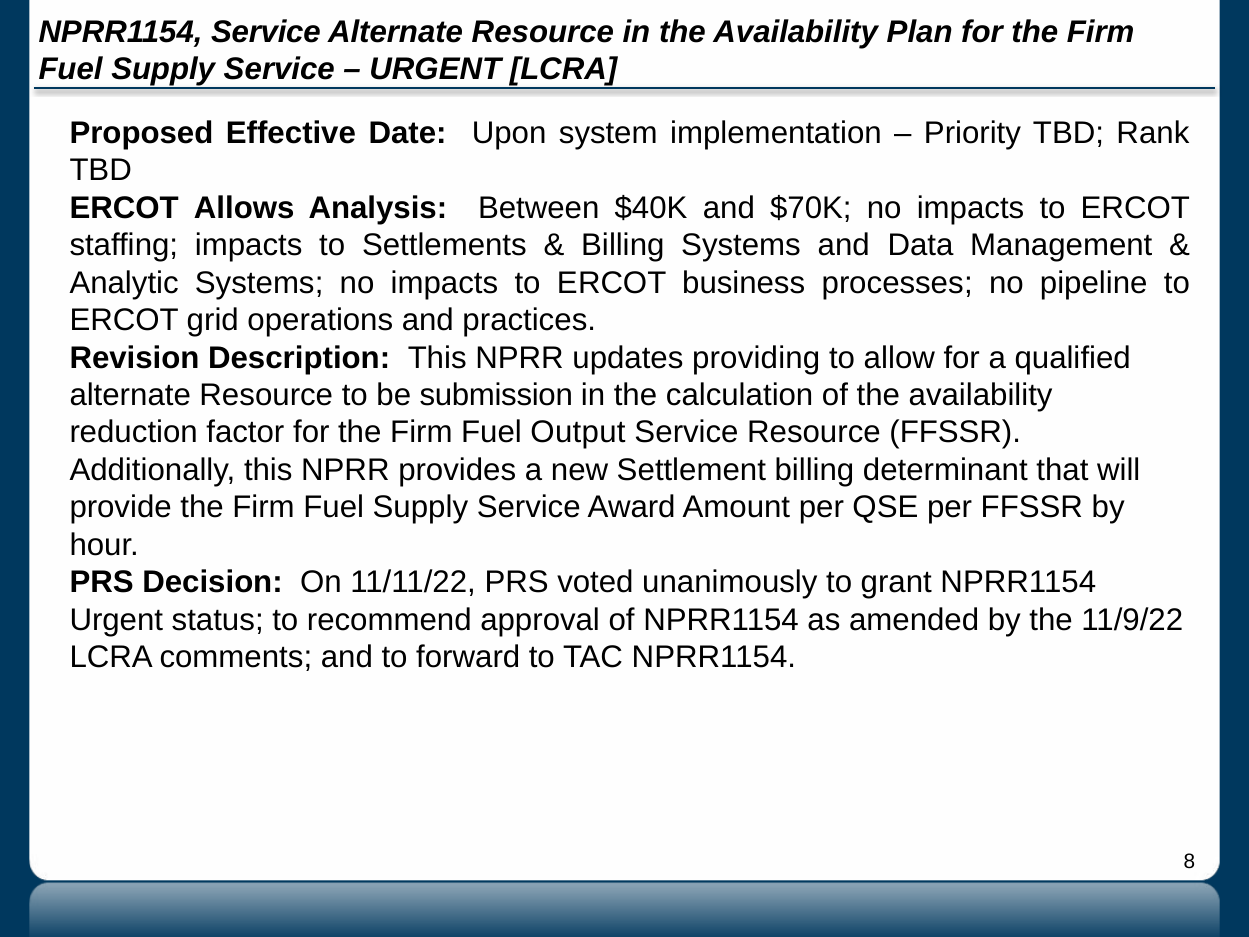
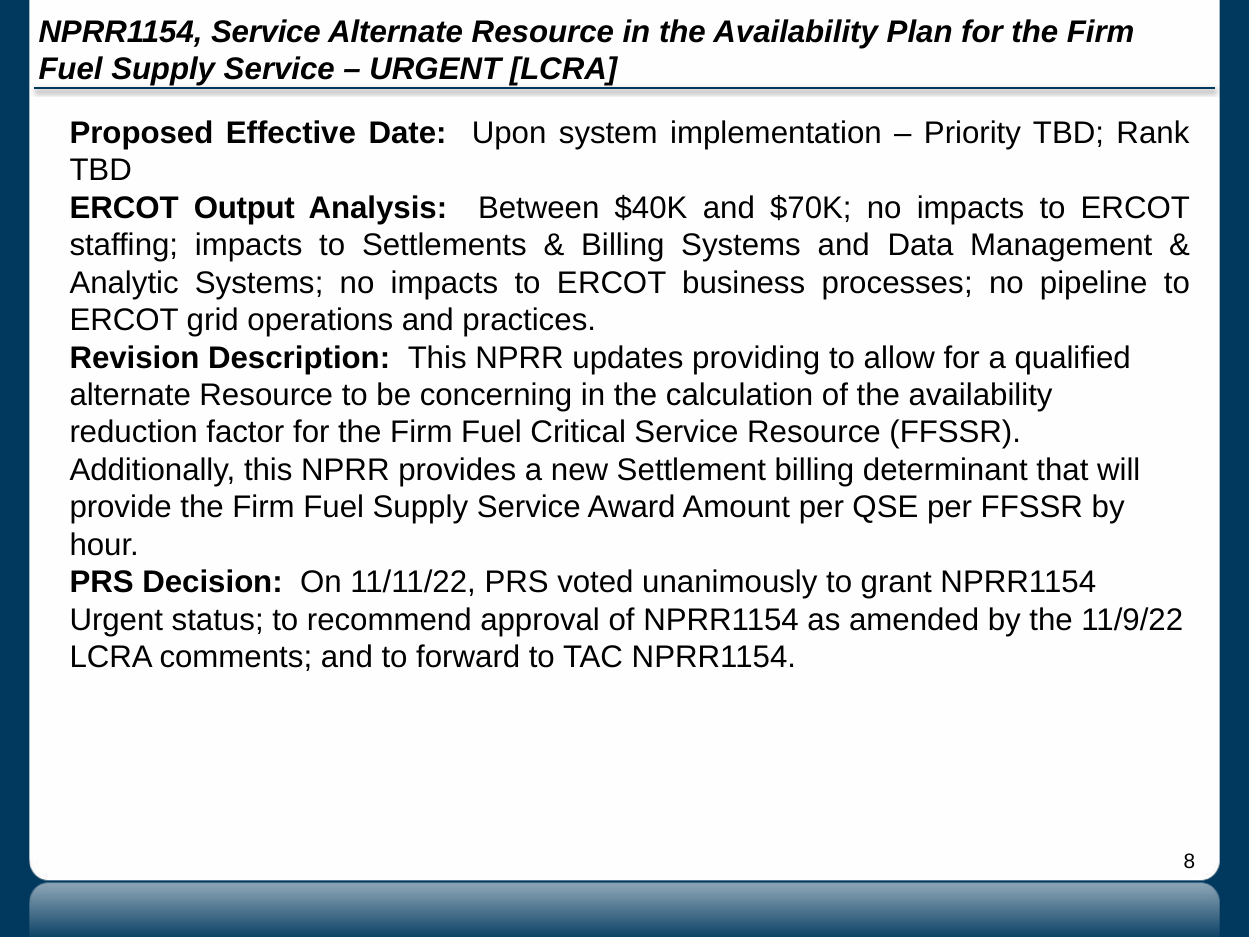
Allows: Allows -> Output (244, 208)
submission: submission -> concerning (496, 395)
Output: Output -> Critical (578, 433)
